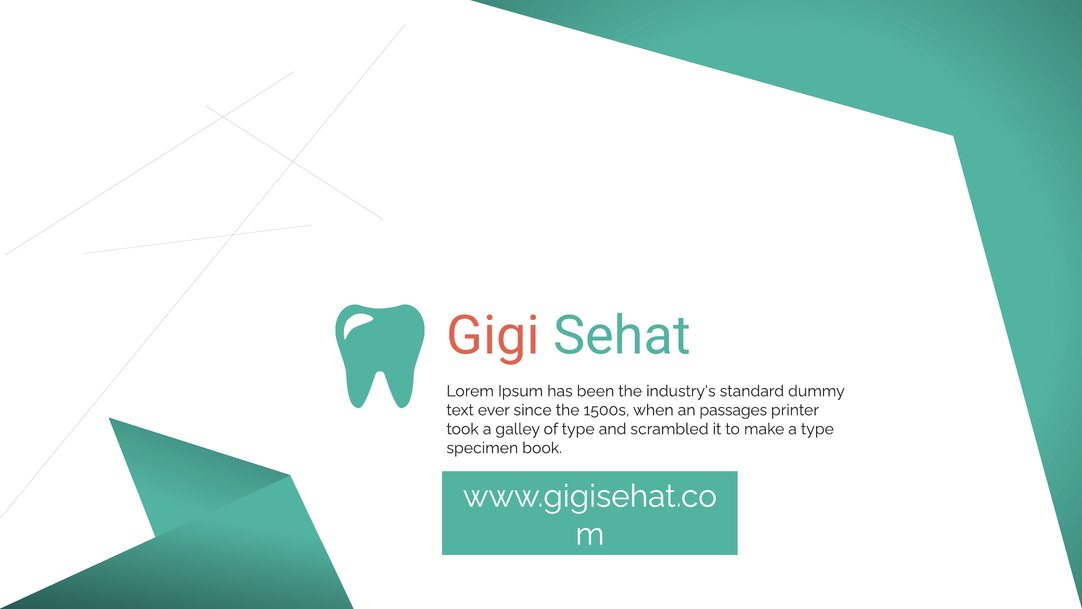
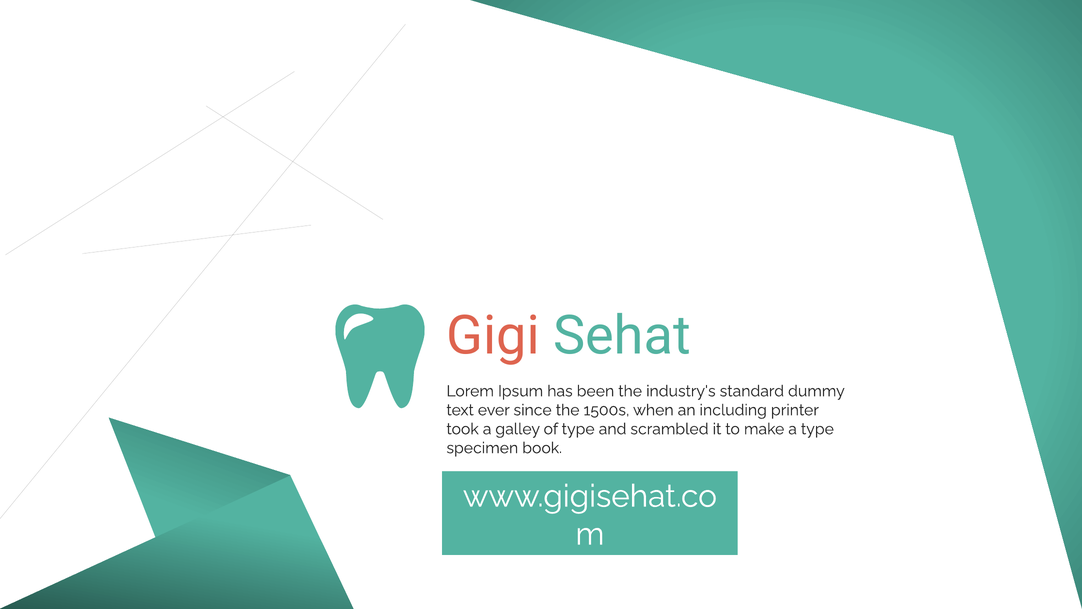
passages: passages -> including (733, 410)
